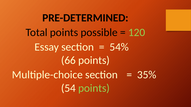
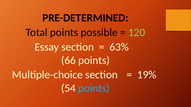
54%: 54% -> 63% (119, 47)
35%: 35% -> 19% (147, 75)
points colour: light green -> light blue (94, 88)
